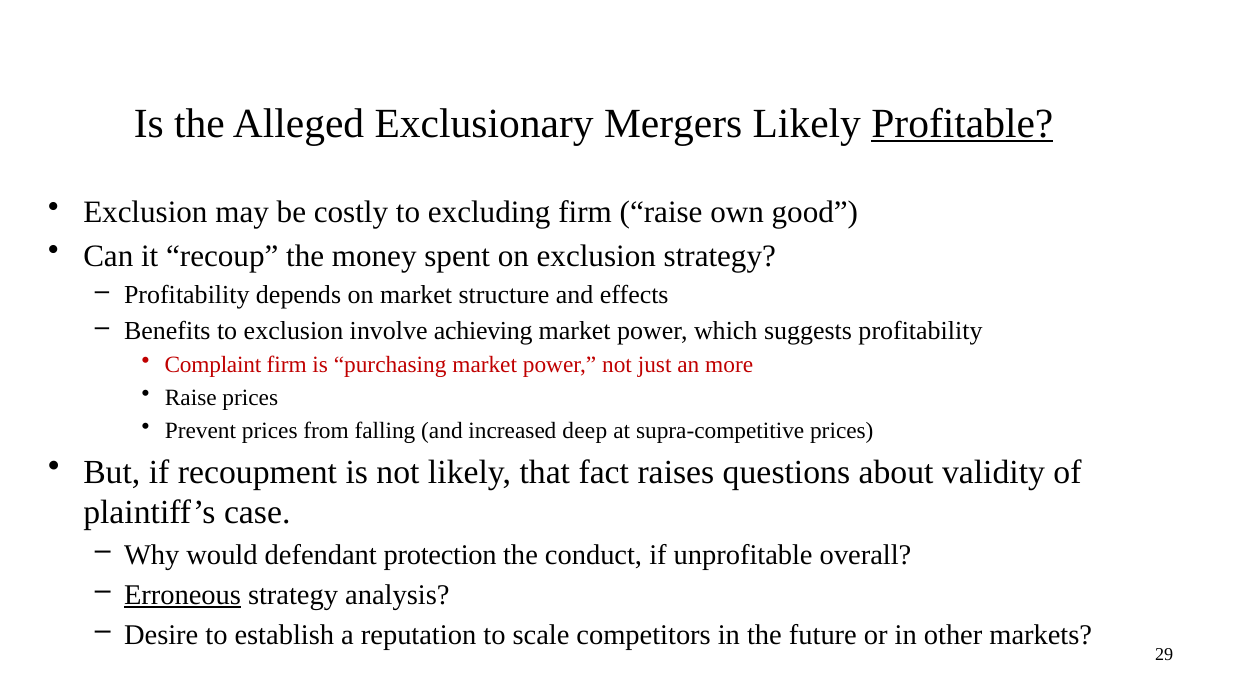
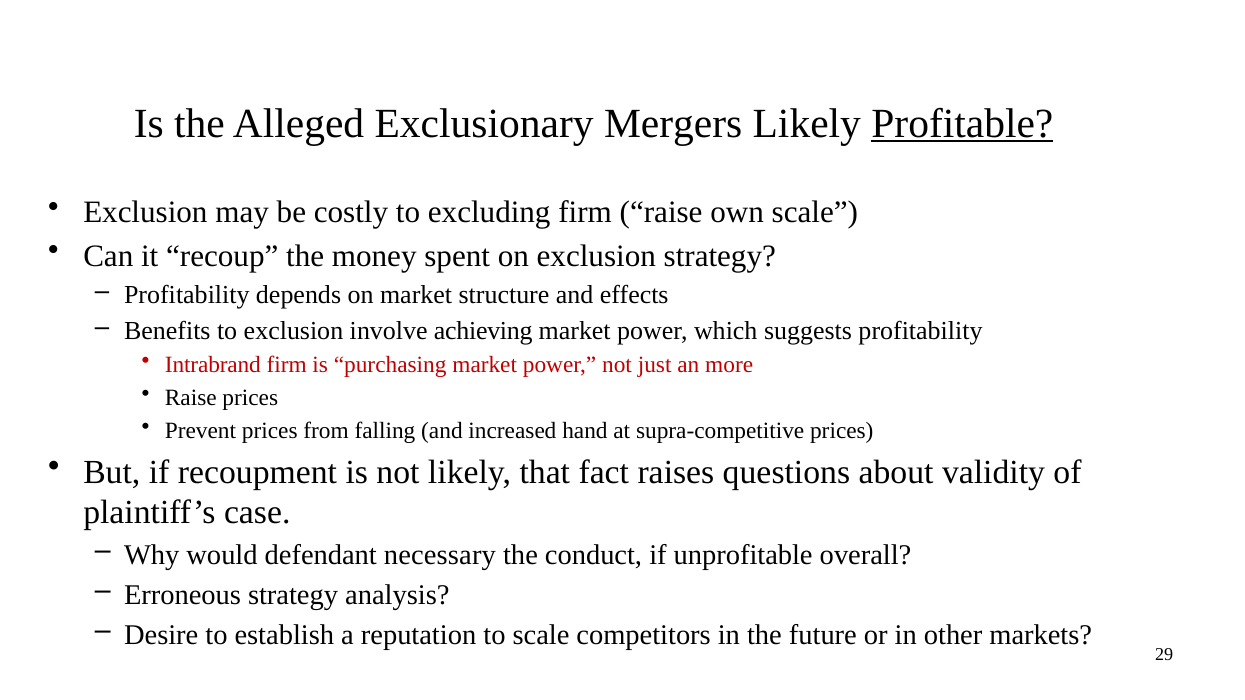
own good: good -> scale (815, 212)
Complaint: Complaint -> Intrabrand (213, 365)
deep: deep -> hand (585, 431)
protection: protection -> necessary (440, 555)
Erroneous underline: present -> none (183, 595)
